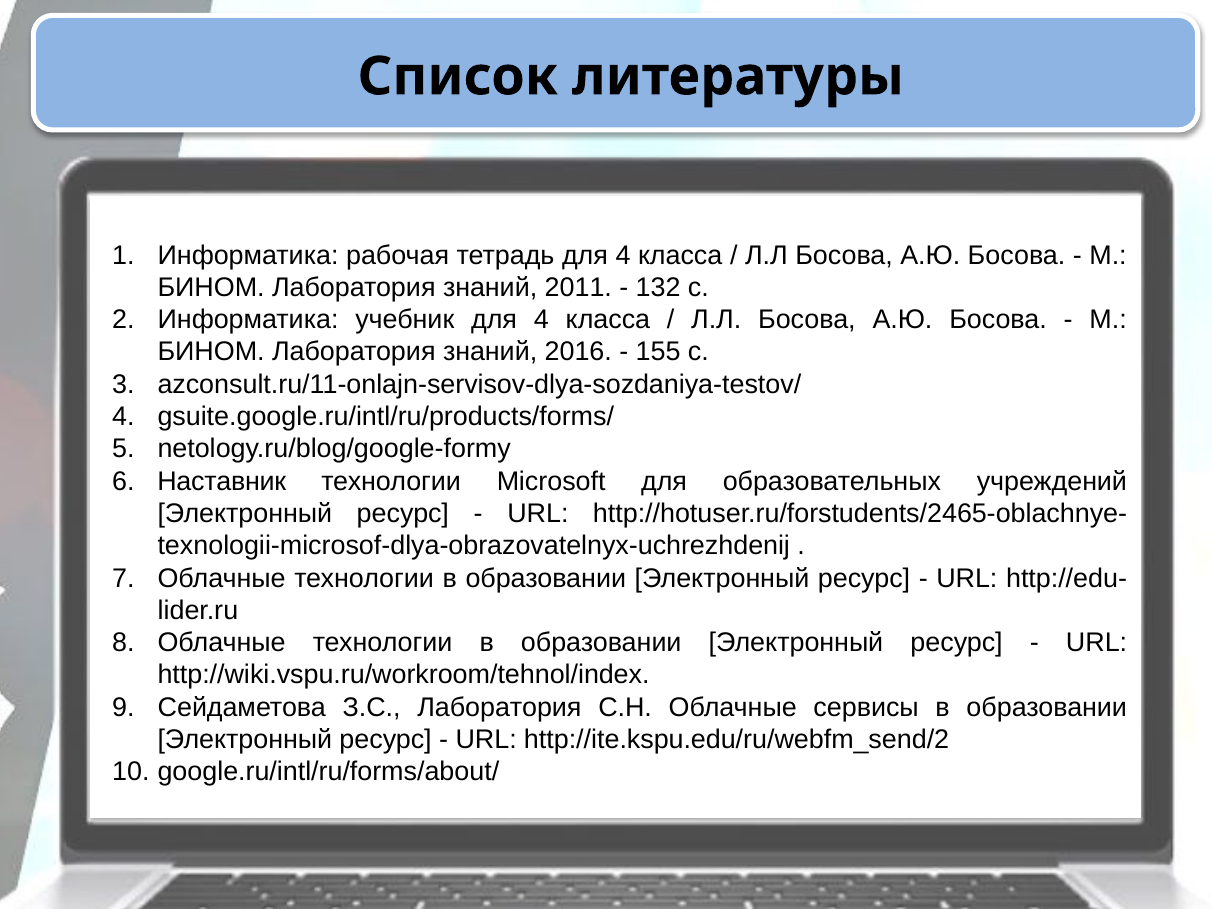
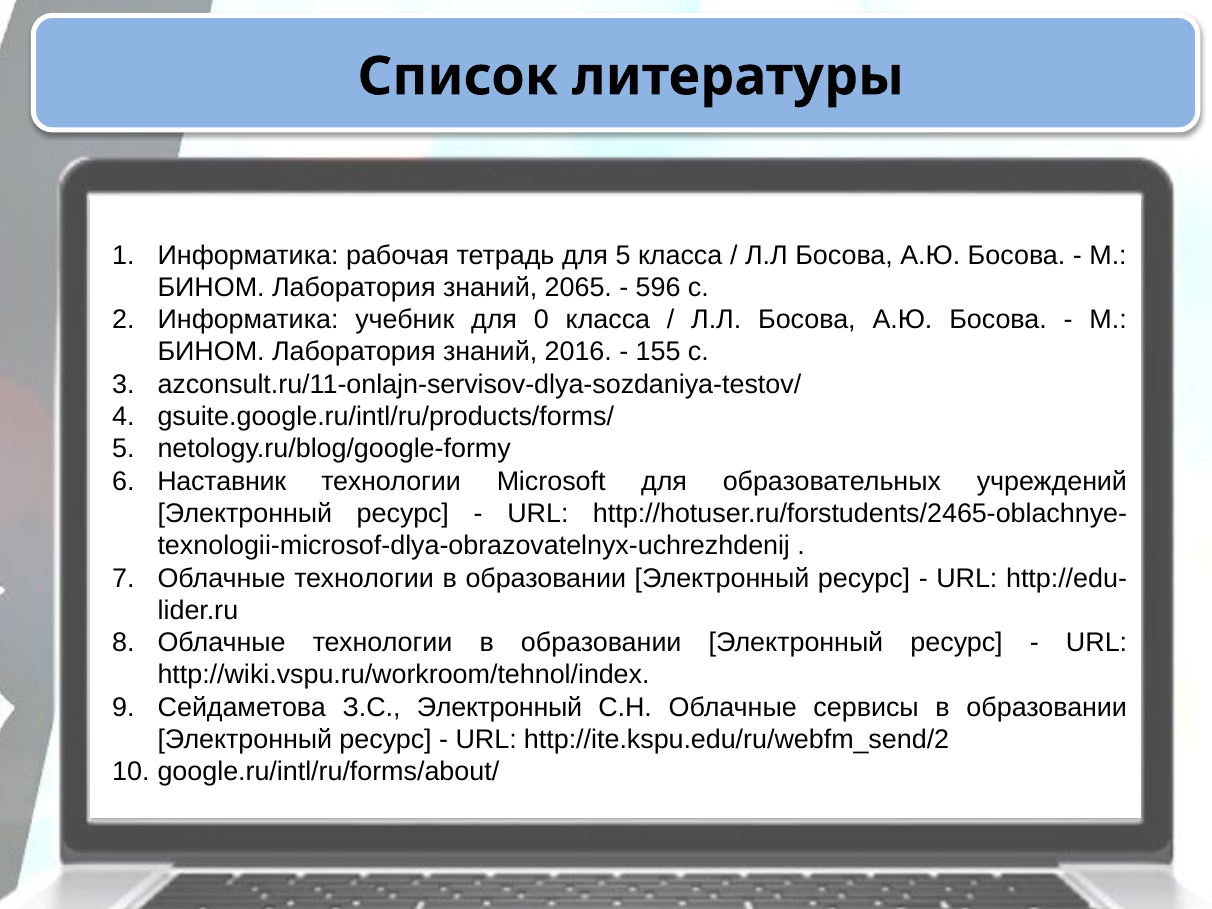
тетрадь для 4: 4 -> 5 (623, 255)
2011: 2011 -> 2065 (578, 287)
132: 132 -> 596 (658, 287)
учебник для 4: 4 -> 0 (541, 320)
З.С Лаборатория: Лаборатория -> Электронный (500, 707)
